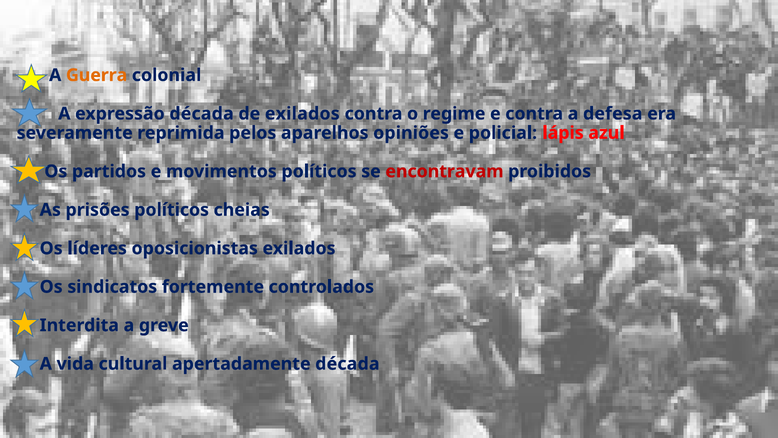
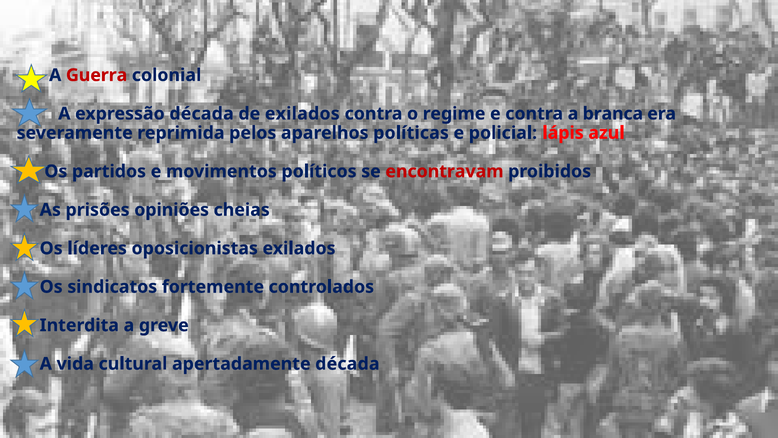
Guerra colour: orange -> red (97, 75)
defesa: defesa -> branca (613, 114)
opiniões: opiniões -> políticas (411, 133)
prisões políticos: políticos -> opiniões (172, 210)
